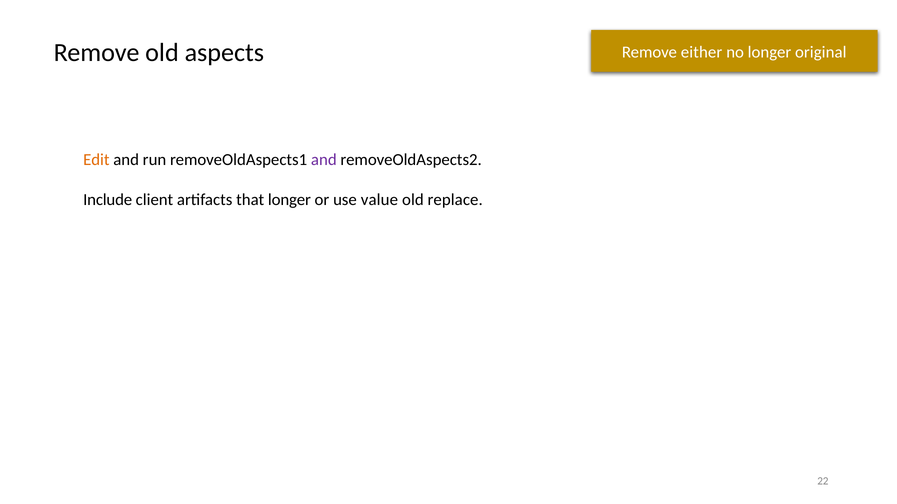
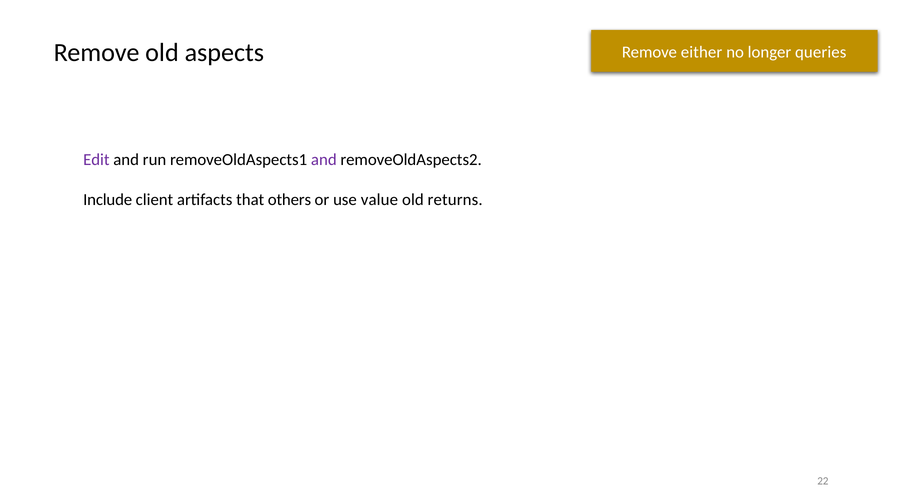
original: original -> queries (821, 52)
Edit colour: orange -> purple (96, 160)
that longer: longer -> others (289, 200)
replace: replace -> returns (455, 200)
